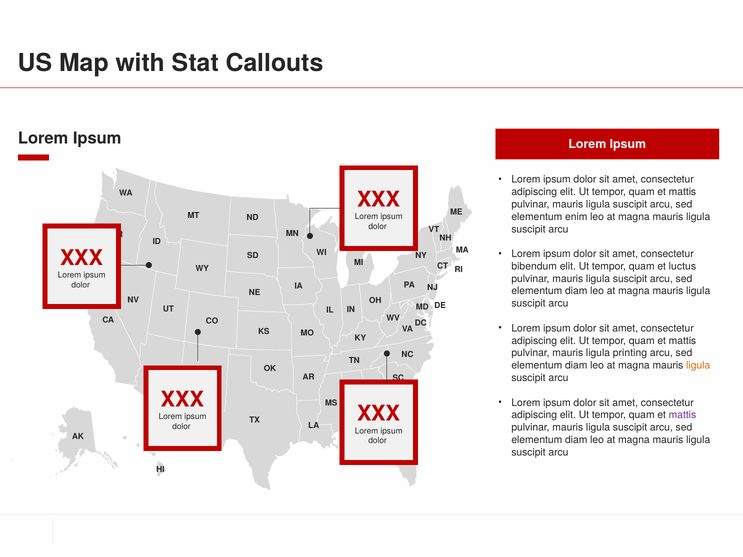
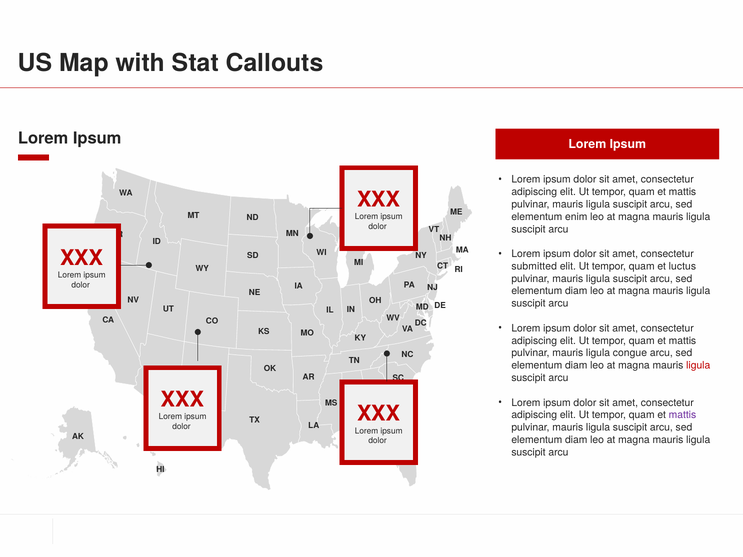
bibendum: bibendum -> submitted (534, 266)
printing: printing -> congue (630, 353)
ligula colour: orange -> red (698, 366)
